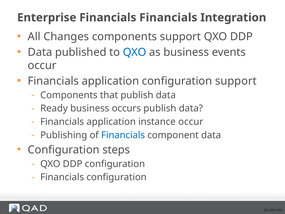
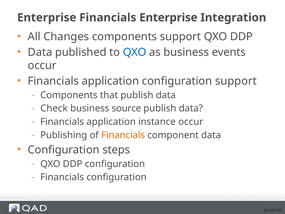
Financials Financials: Financials -> Enterprise (168, 18)
Ready: Ready -> Check (54, 108)
occurs: occurs -> source (126, 108)
Financials colour: blue -> orange (123, 135)
